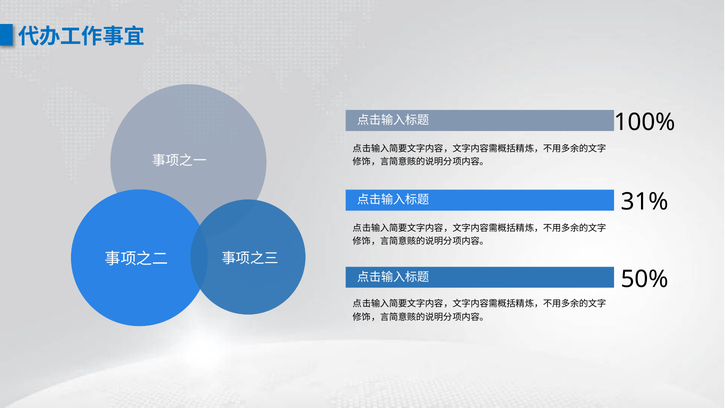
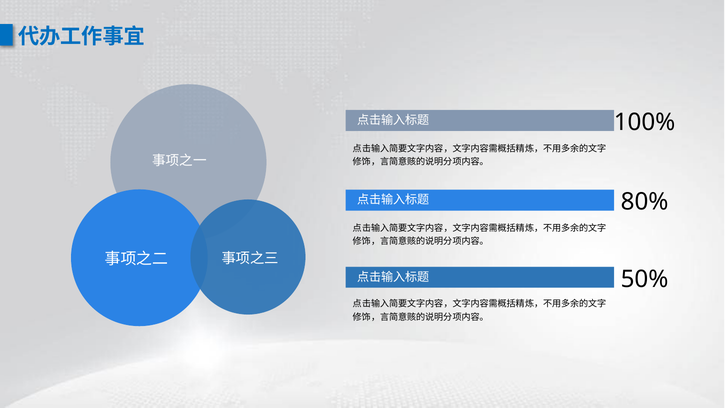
31%: 31% -> 80% (645, 202)
